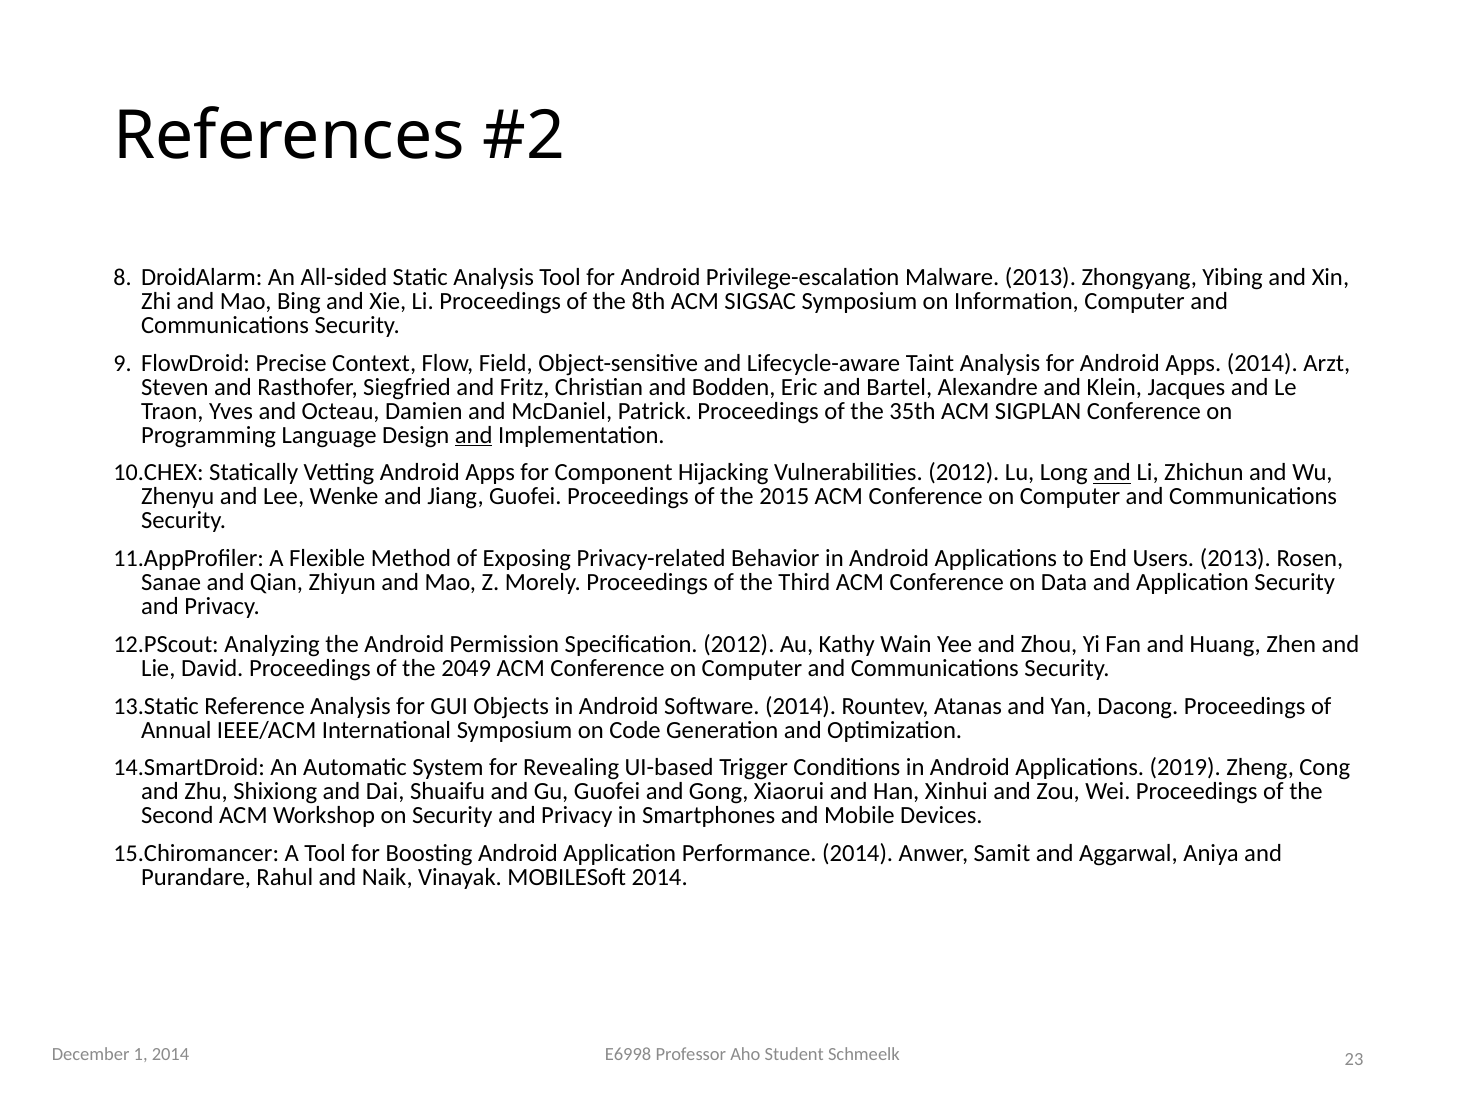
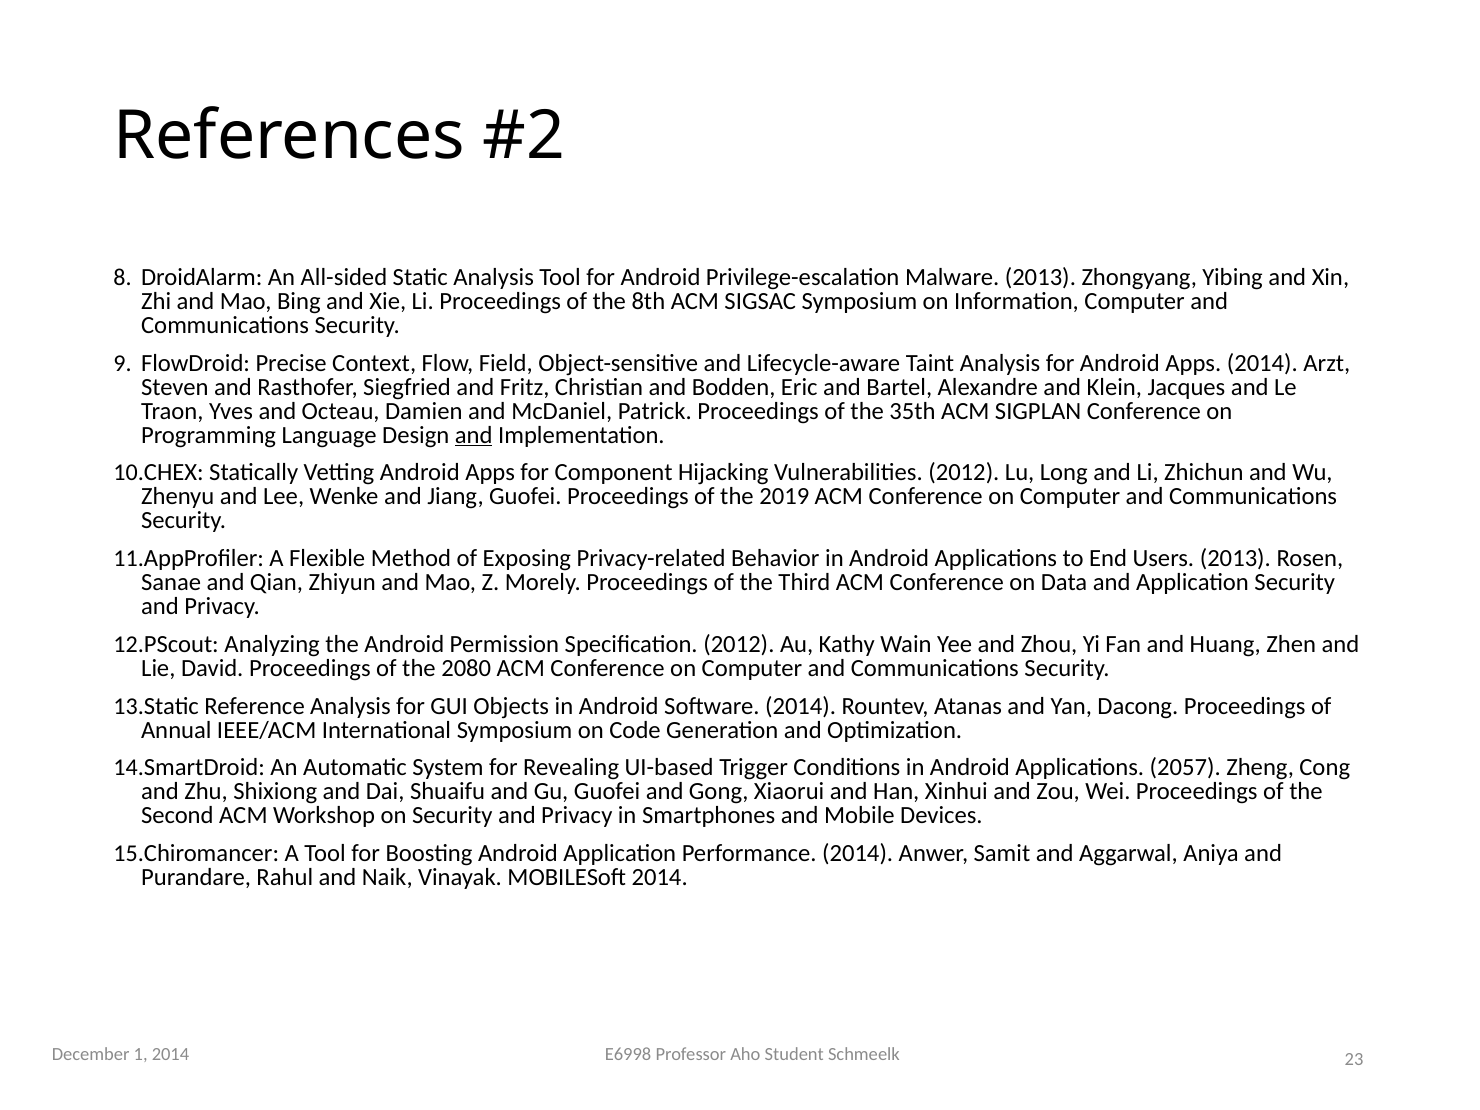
and underline: present -> none (1112, 473)
2015: 2015 -> 2019 (784, 497)
2049: 2049 -> 2080 (466, 668)
2019: 2019 -> 2057 (1185, 768)
